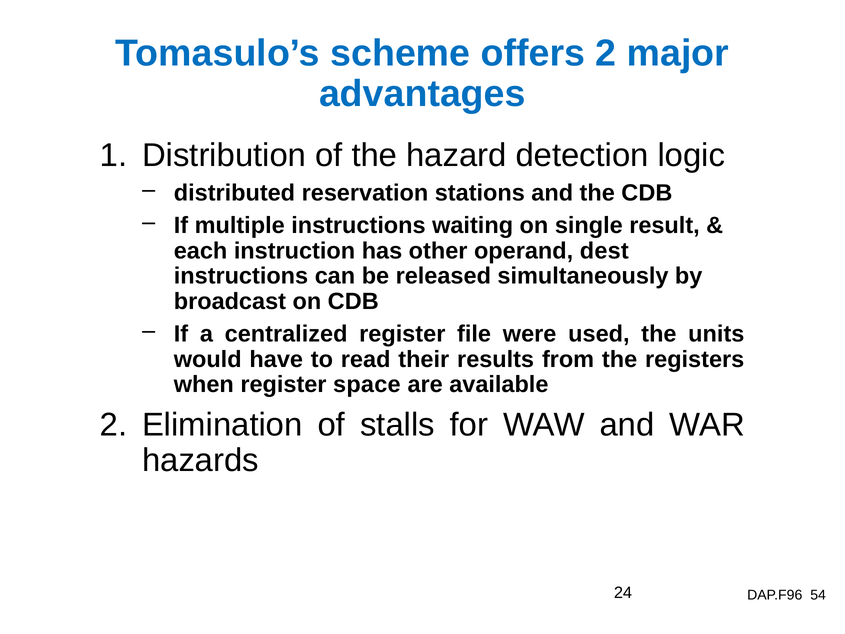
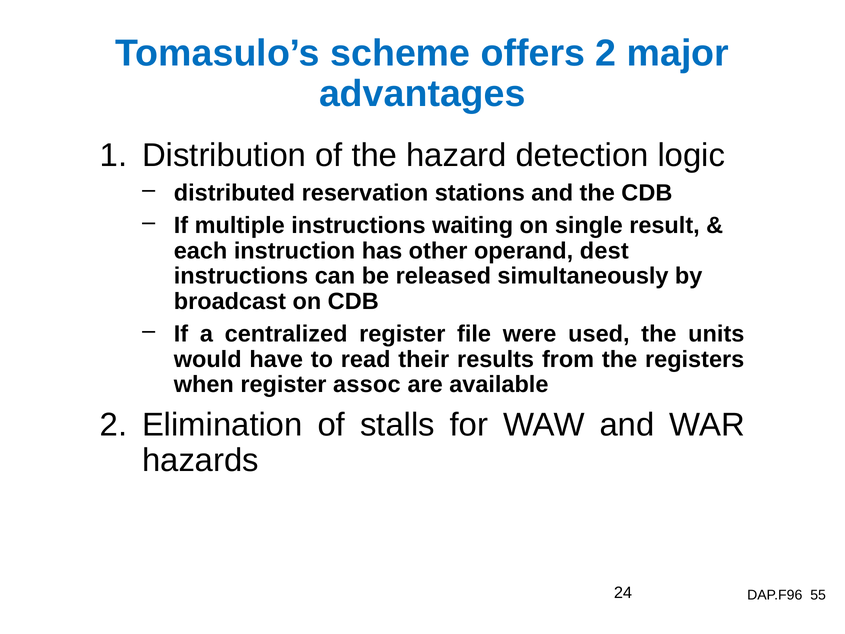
space: space -> assoc (367, 385)
54: 54 -> 55 (818, 595)
